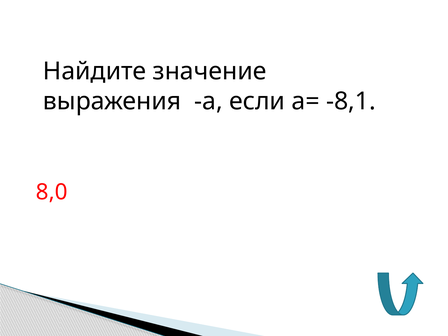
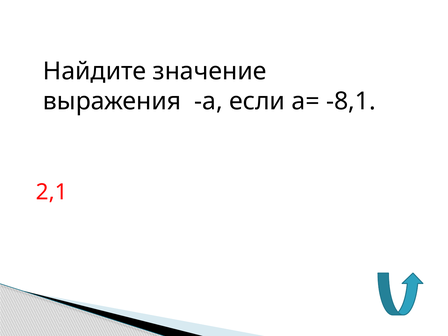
8,0: 8,0 -> 2,1 (52, 192)
